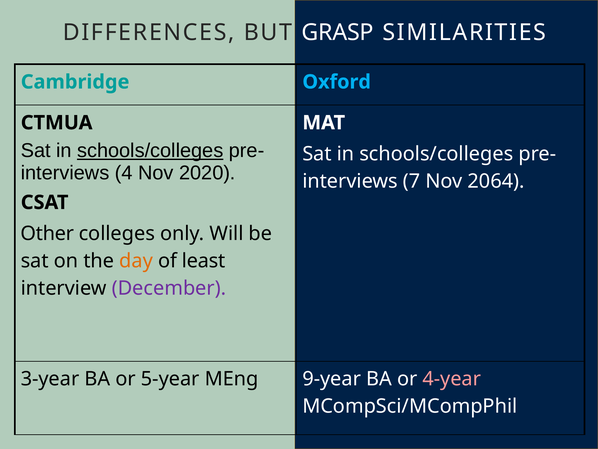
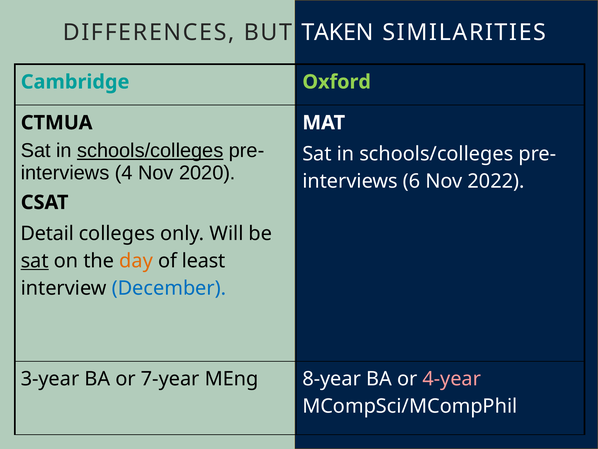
GRASP: GRASP -> TAKEN (338, 33)
Oxford colour: light blue -> light green (337, 82)
7: 7 -> 6 (412, 181)
2064: 2064 -> 2022 (496, 181)
Other: Other -> Detail (47, 233)
sat underline: none -> present (35, 261)
December colour: purple -> blue (169, 288)
5-year: 5-year -> 7-year (170, 379)
9-year: 9-year -> 8-year (332, 379)
